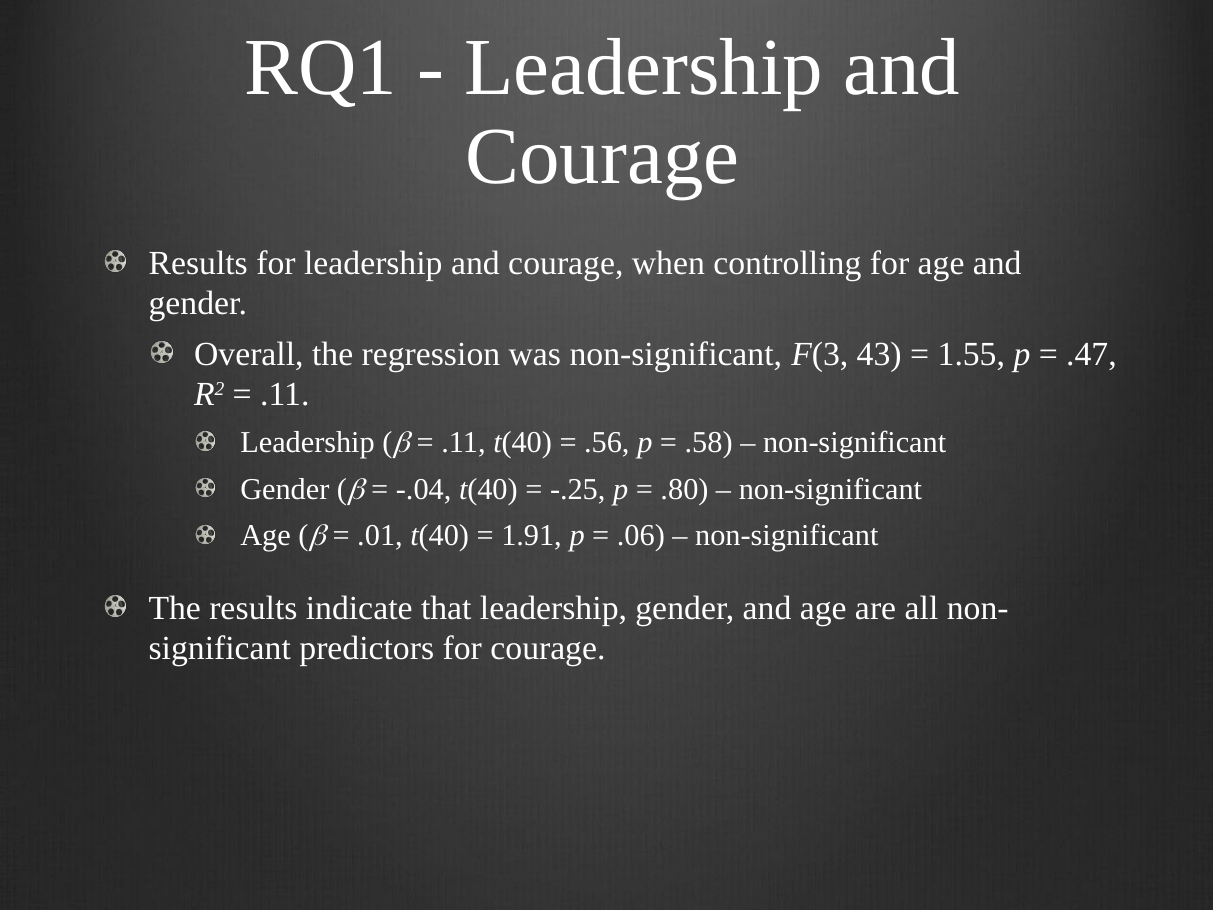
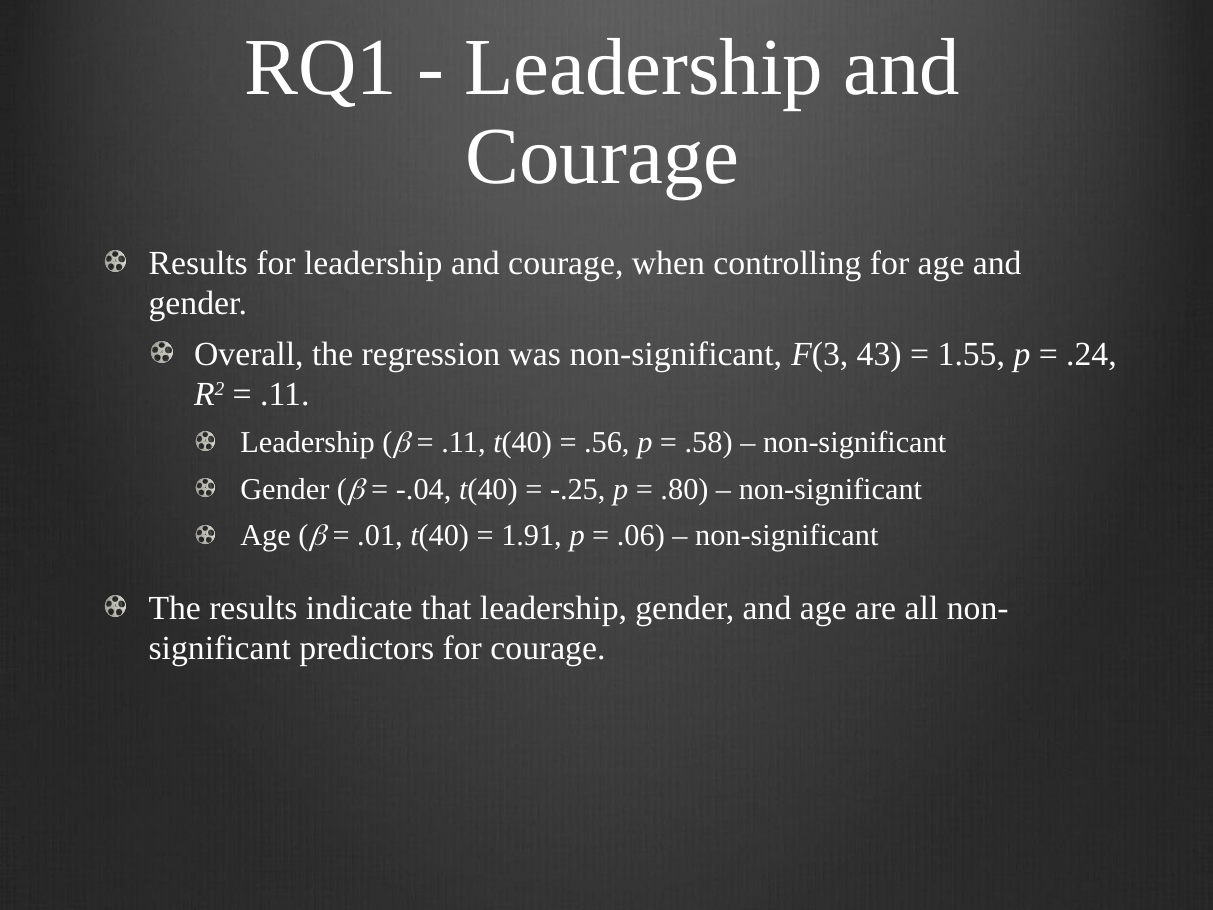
.47: .47 -> .24 (1091, 354)
